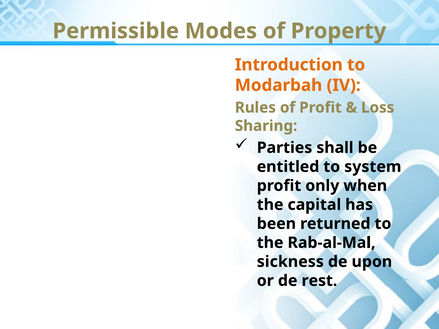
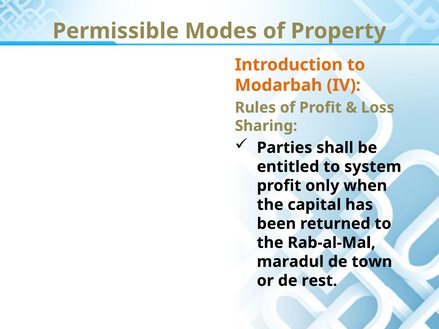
sickness: sickness -> maradul (290, 262)
upon: upon -> town (372, 262)
